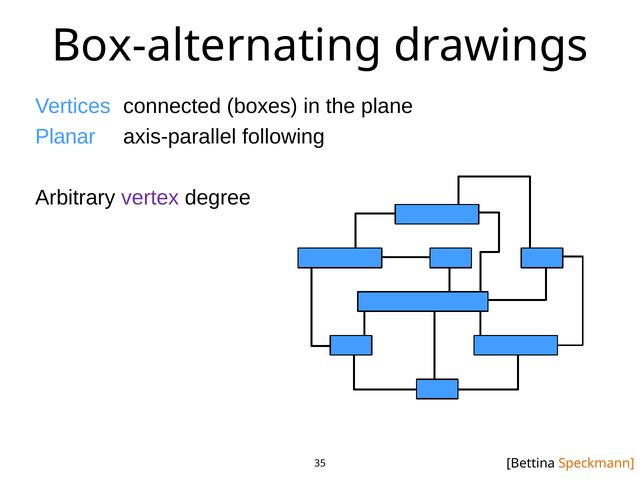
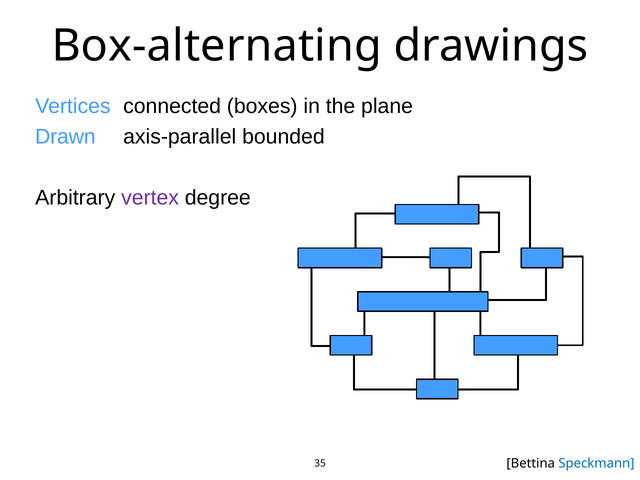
Planar: Planar -> Drawn (65, 137)
following: following -> bounded (283, 137)
Speckmann colour: orange -> blue (596, 463)
